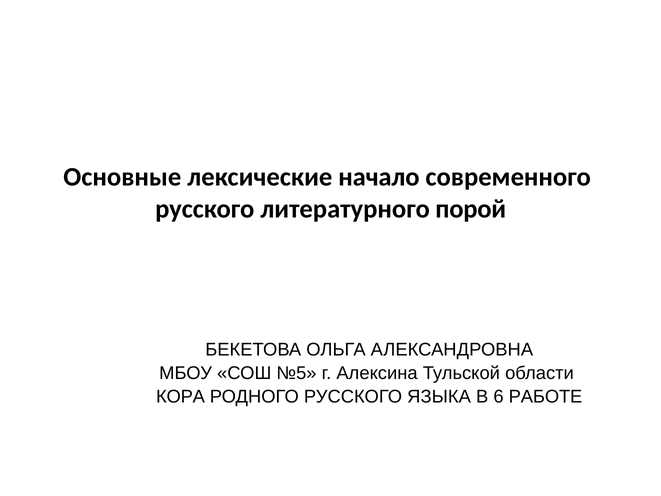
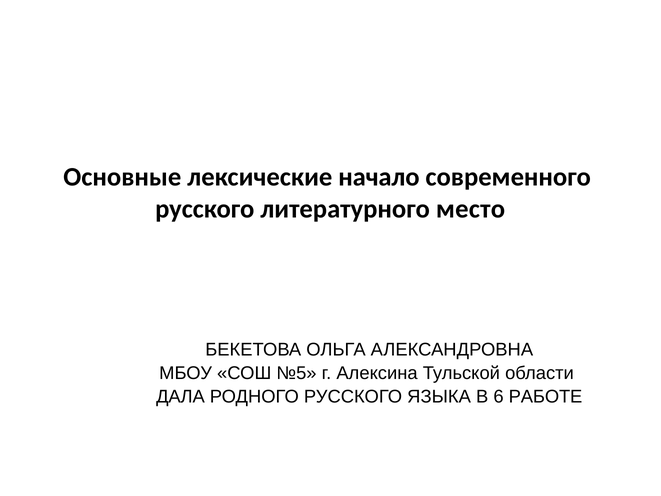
порой: порой -> место (470, 209)
КОРА: КОРА -> ДАЛА (180, 397)
